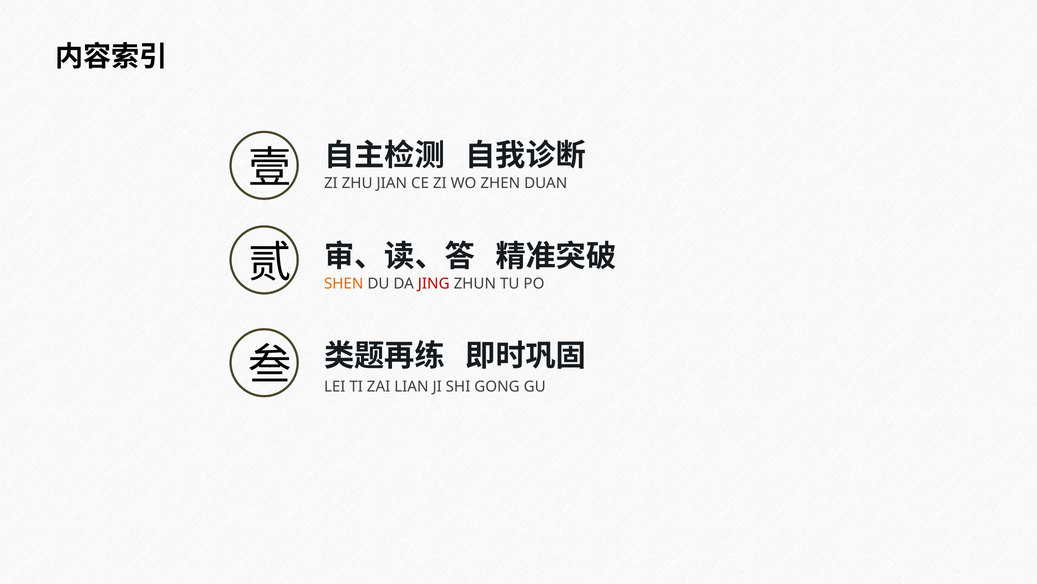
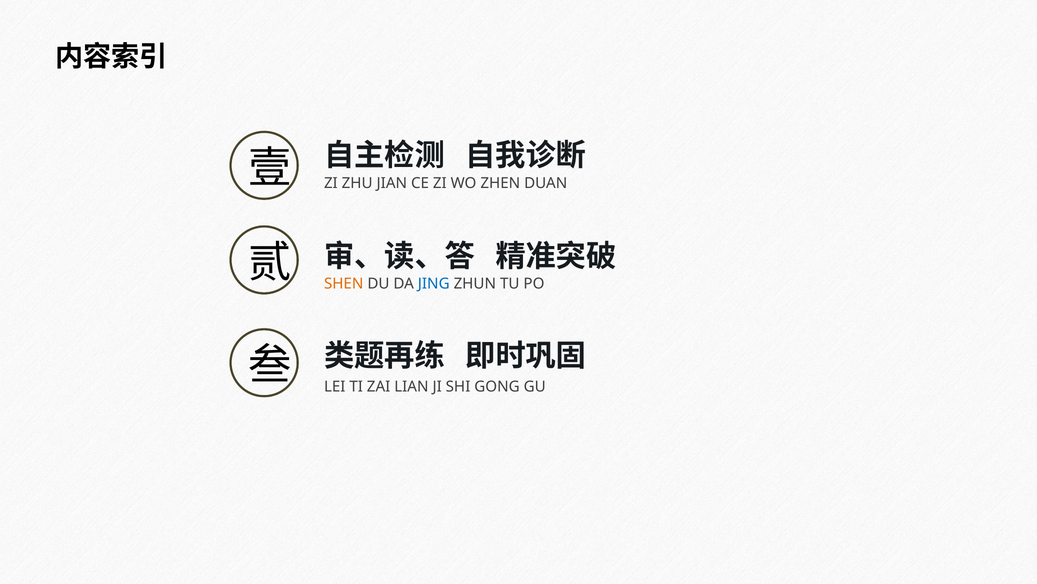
JING colour: red -> blue (434, 283)
